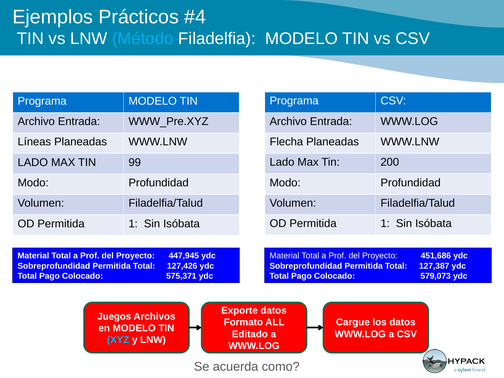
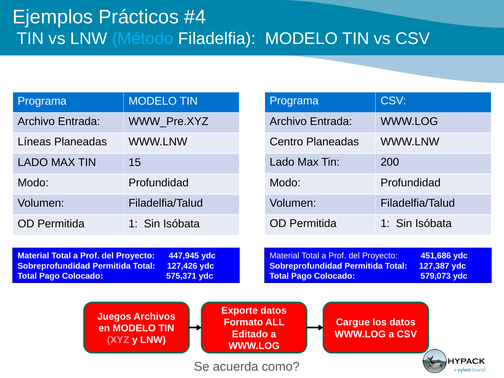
Flecha: Flecha -> Centro (286, 142)
99: 99 -> 15 (135, 162)
XYZ colour: light blue -> pink (118, 340)
